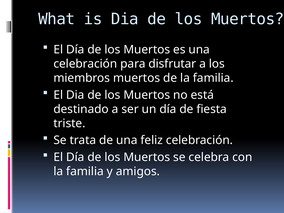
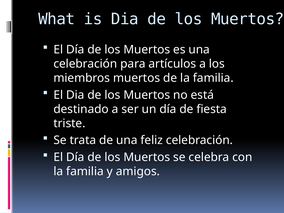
disfrutar: disfrutar -> artículos (172, 64)
